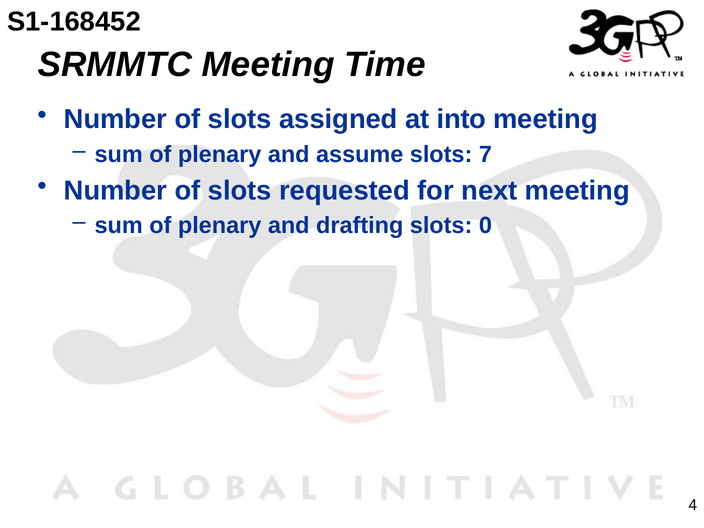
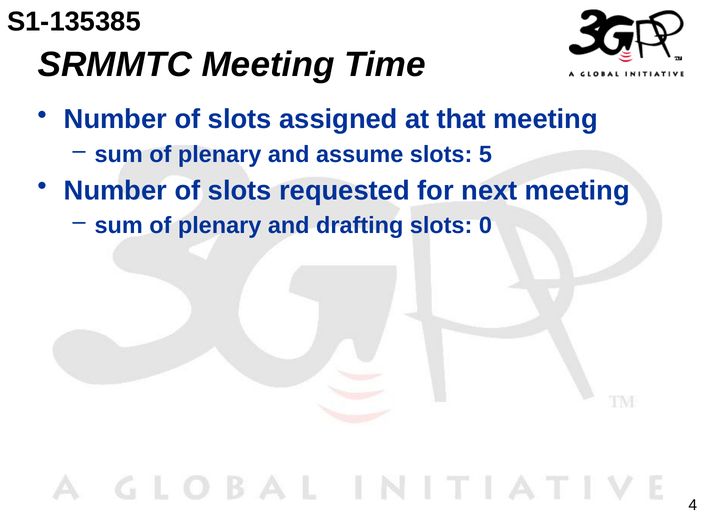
S1-168452: S1-168452 -> S1-135385 (74, 22)
into: into -> that (461, 119)
7: 7 -> 5 (485, 154)
